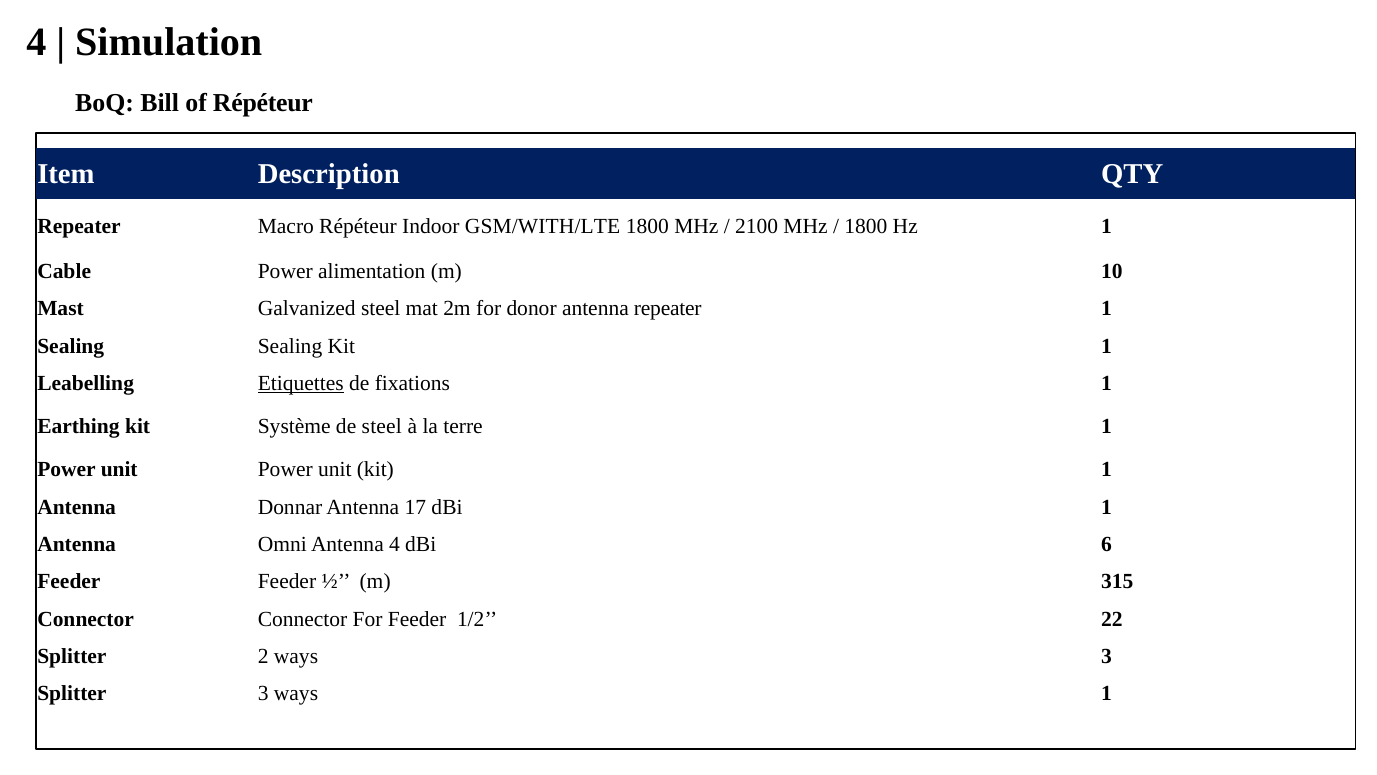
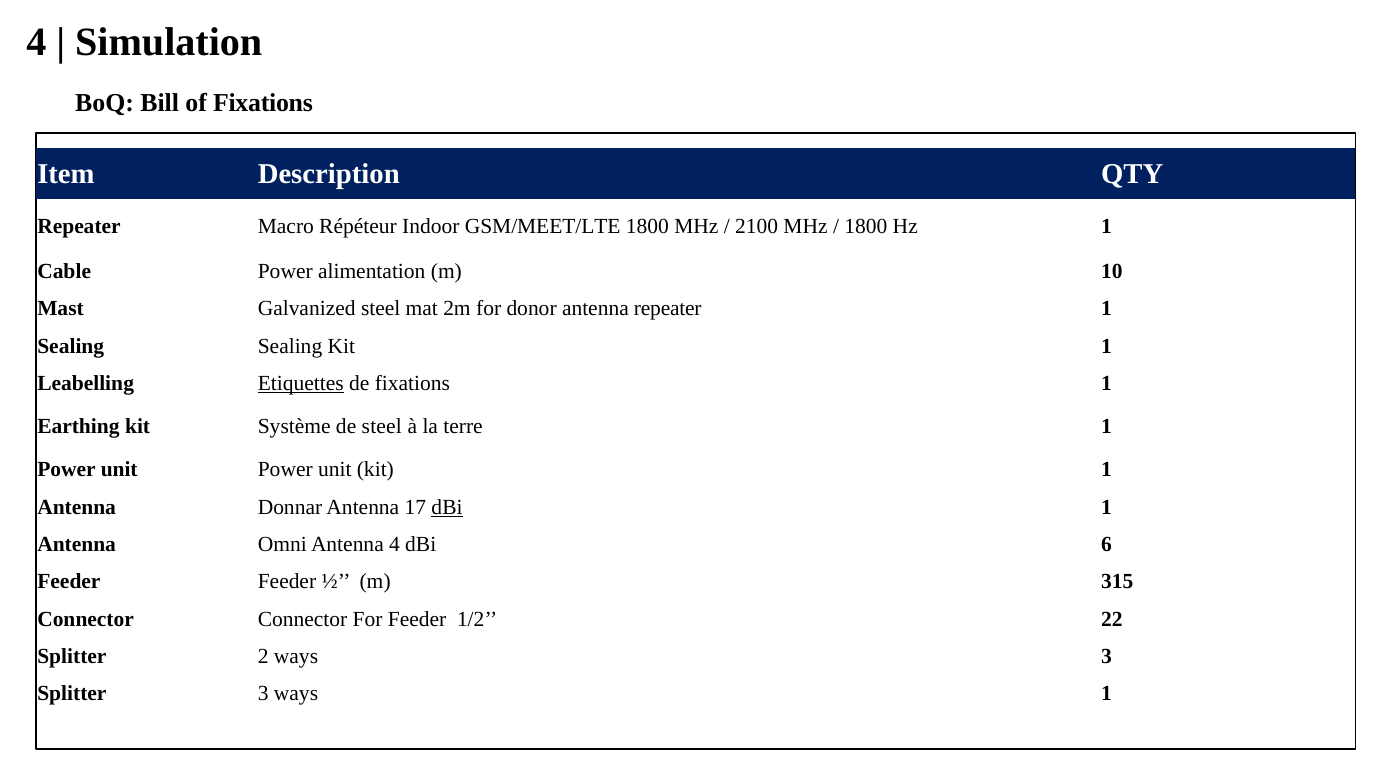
of Répéteur: Répéteur -> Fixations (263, 103)
GSM/WITH/LTE: GSM/WITH/LTE -> GSM/MEET/LTE (543, 226)
dBi underline: none -> present (447, 507)
